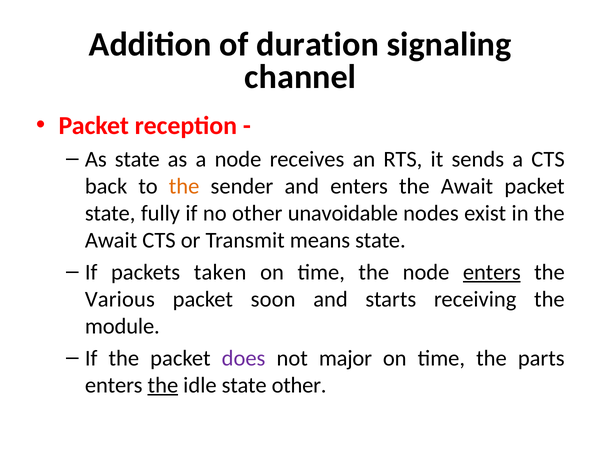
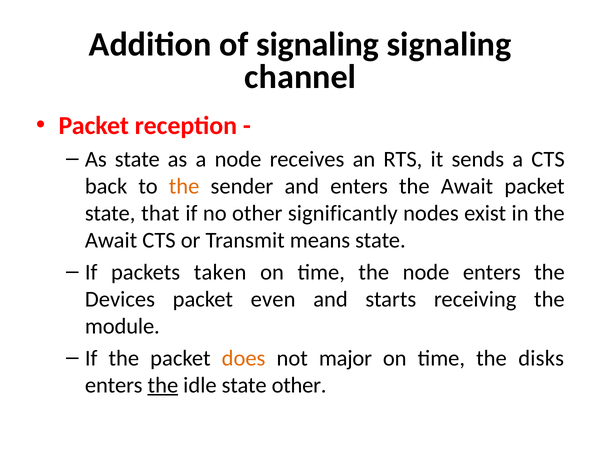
of duration: duration -> signaling (318, 44)
fully: fully -> that (160, 213)
unavoidable: unavoidable -> significantly (343, 213)
enters underline: present -> none (492, 272)
Various: Various -> Devices (120, 299)
soon: soon -> even (273, 299)
does colour: purple -> orange (244, 358)
parts: parts -> disks (541, 358)
